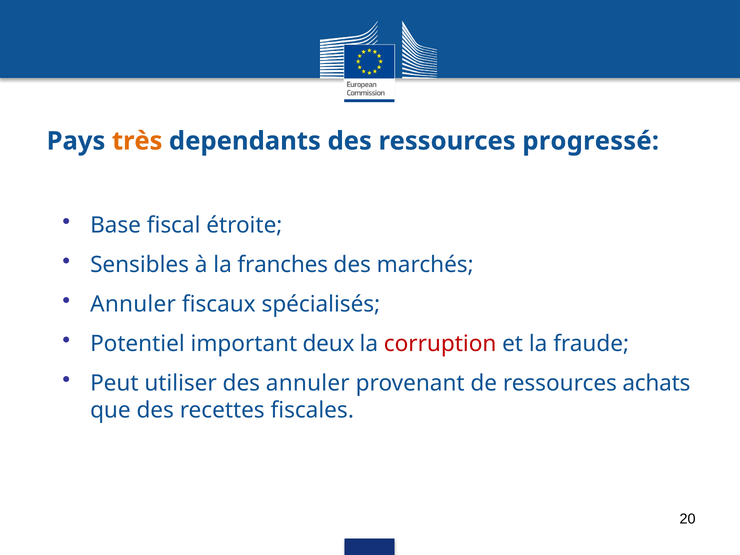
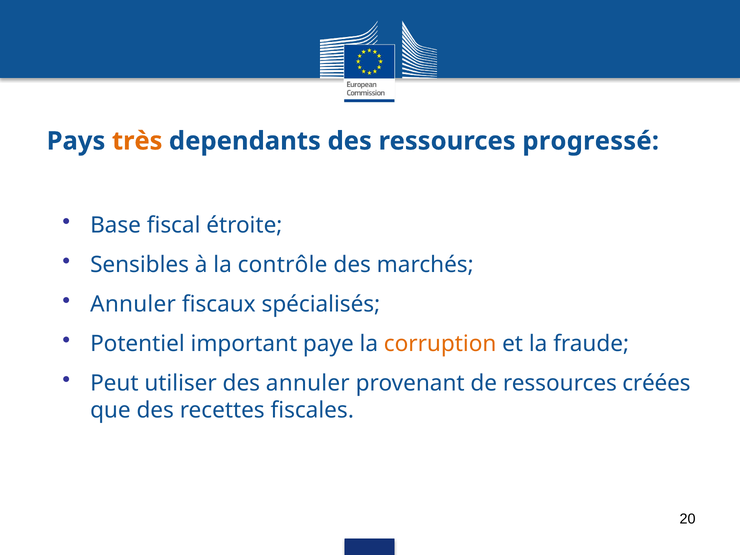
franches: franches -> contrôle (283, 265)
deux: deux -> paye (328, 344)
corruption colour: red -> orange (440, 344)
achats: achats -> créées (656, 383)
